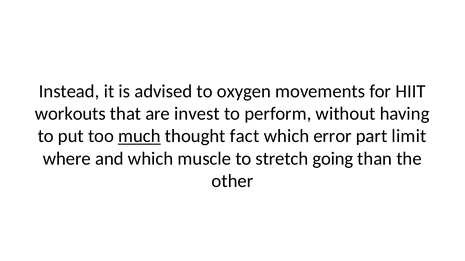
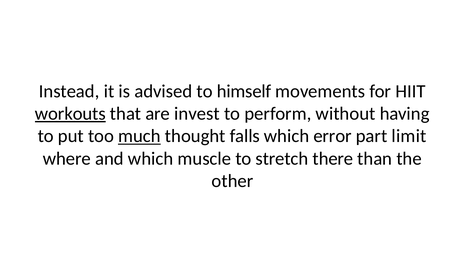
oxygen: oxygen -> himself (244, 91)
workouts underline: none -> present (70, 114)
fact: fact -> falls (245, 136)
going: going -> there (333, 159)
